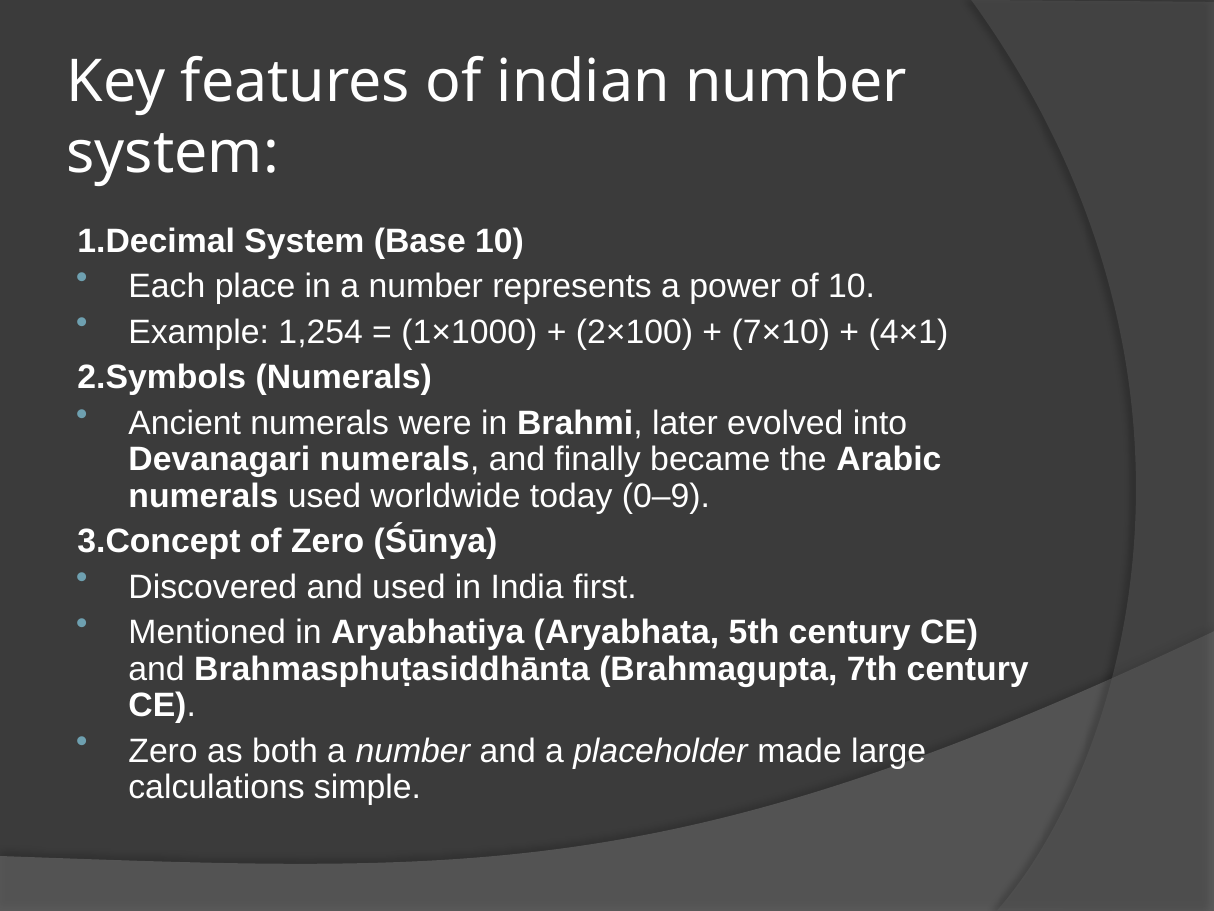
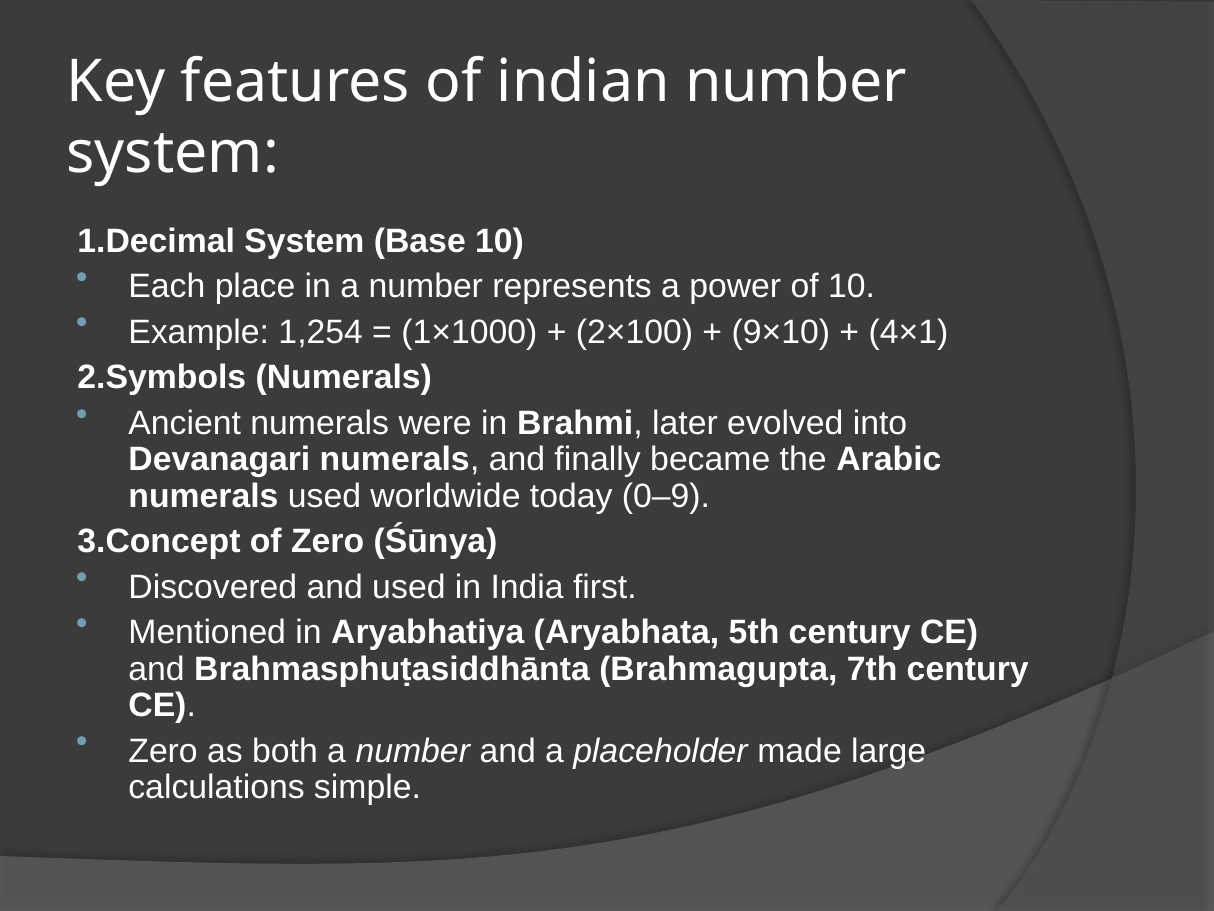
7×10: 7×10 -> 9×10 (781, 332)
